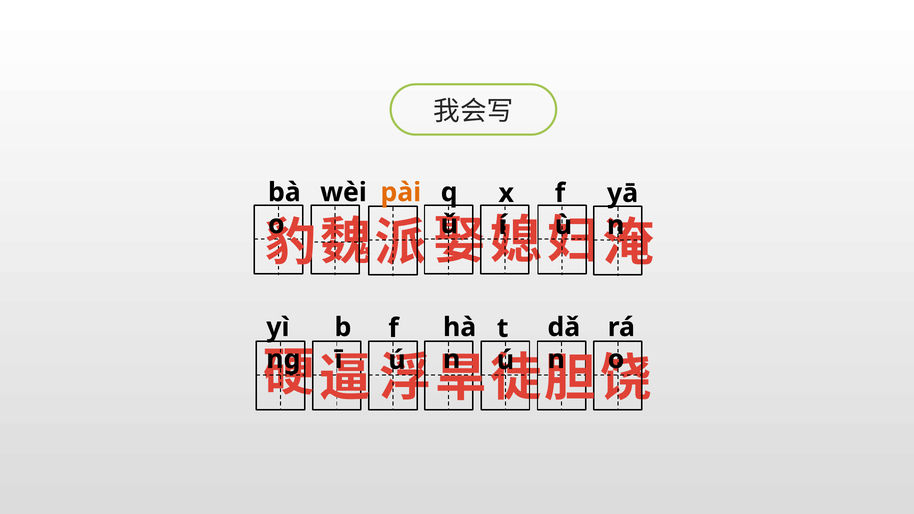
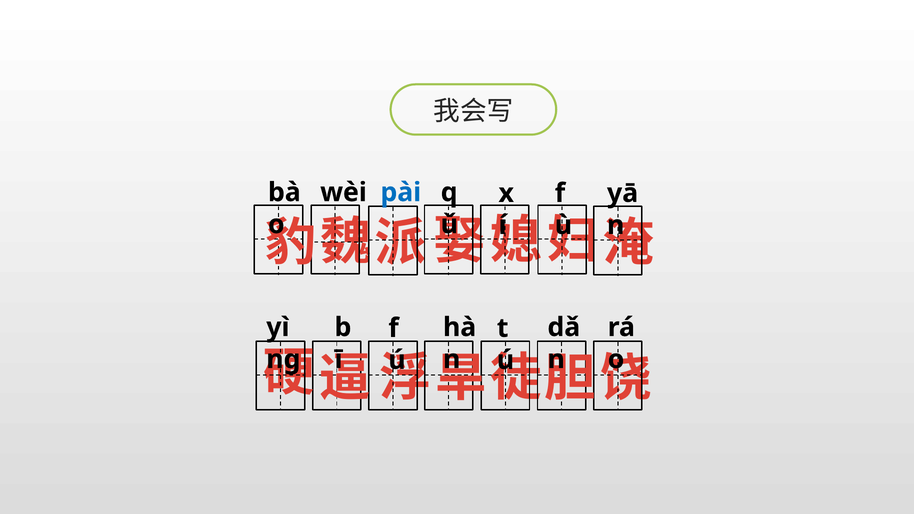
pài colour: orange -> blue (401, 192)
